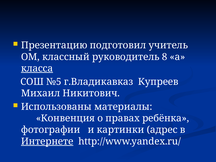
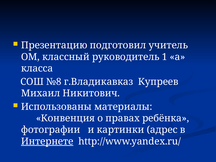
8: 8 -> 1 (165, 57)
класса underline: present -> none (37, 68)
№5: №5 -> №8 (54, 82)
